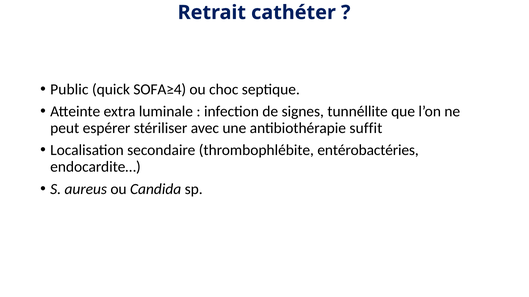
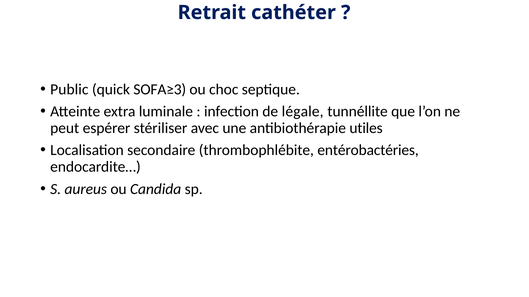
SOFA≥4: SOFA≥4 -> SOFA≥3 (160, 89)
signes: signes -> légale (303, 112)
suffit: suffit -> utiles (366, 128)
